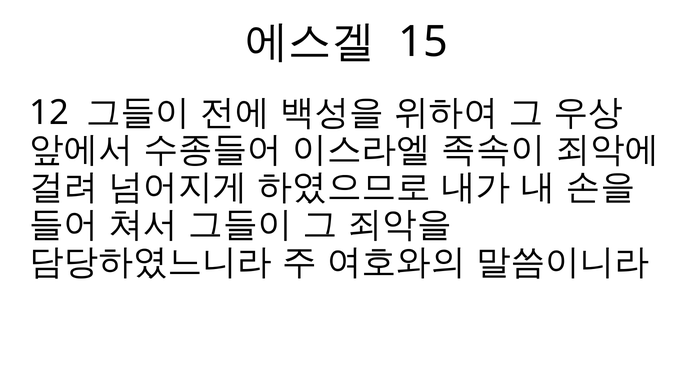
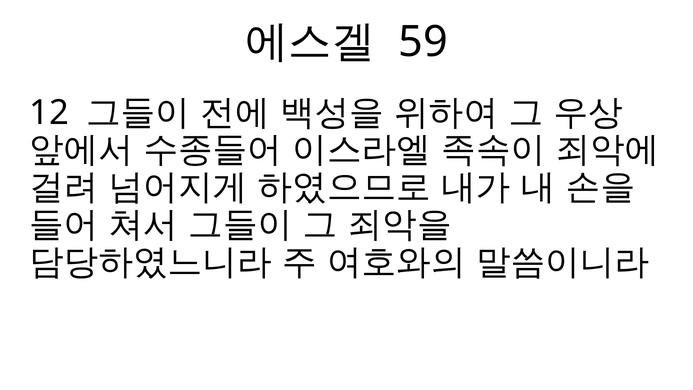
15: 15 -> 59 (423, 42)
